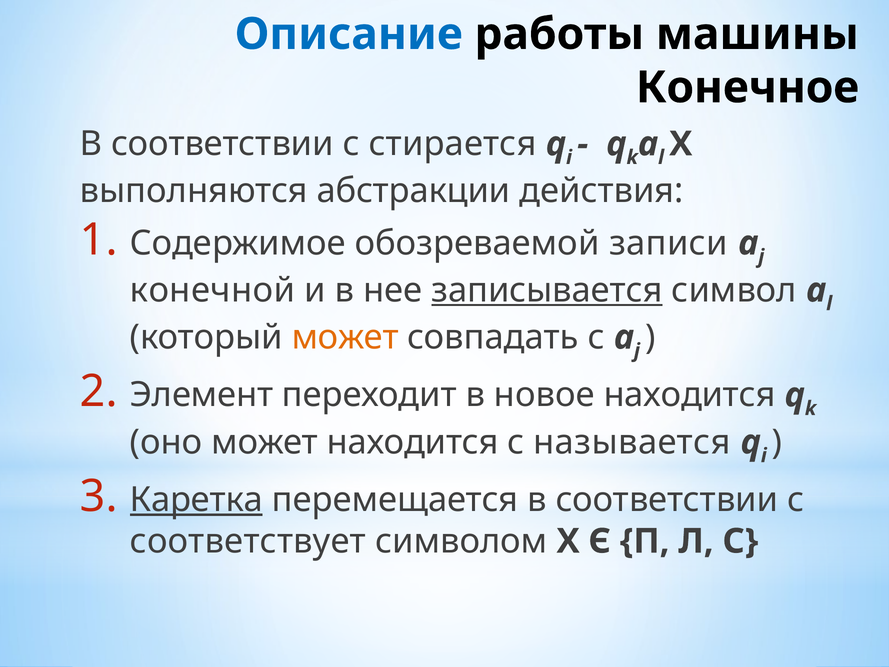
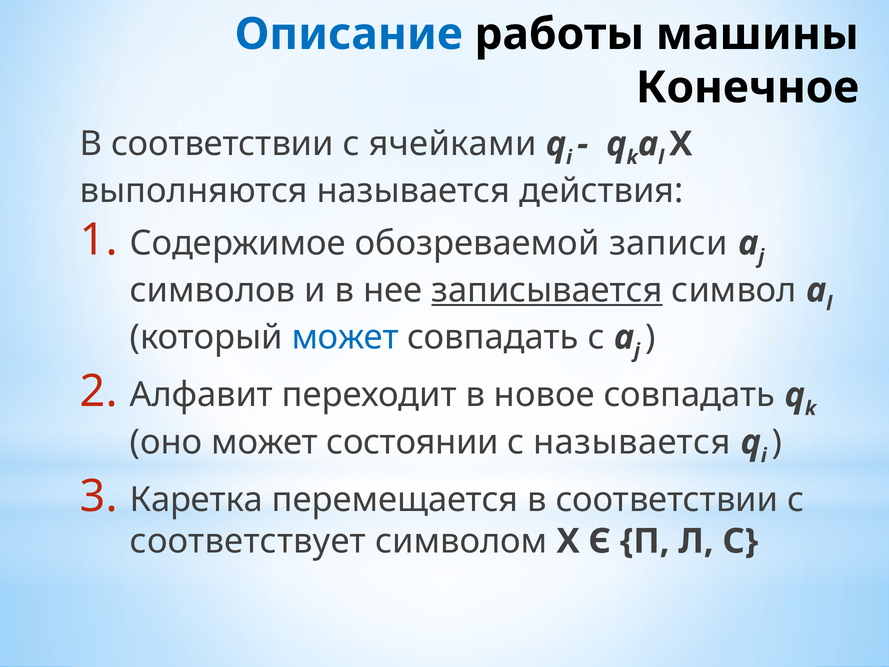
стирается: стирается -> ячейками (453, 144)
выполняются абстракции: абстракции -> называется (414, 191)
конечной: конечной -> символов (213, 290)
может colour: orange -> blue (345, 337)
Элемент: Элемент -> Алфавит (201, 395)
новое находится: находится -> совпадать (689, 395)
может находится: находится -> состоянии (413, 442)
Каретка underline: present -> none (196, 500)
